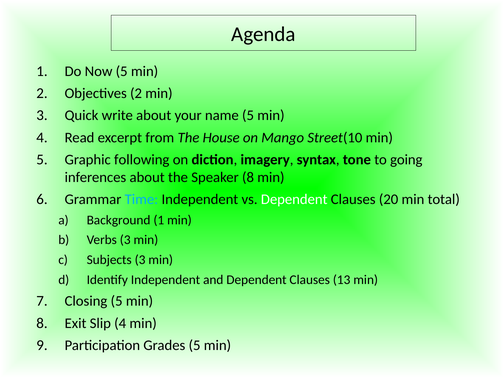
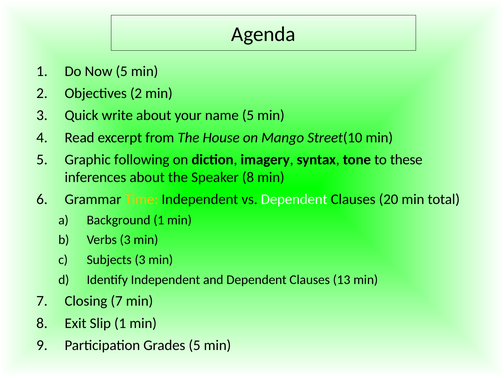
going: going -> these (406, 160)
Time colour: light blue -> yellow (141, 199)
Closing 5: 5 -> 7 (117, 301)
Slip 4: 4 -> 1 (120, 323)
